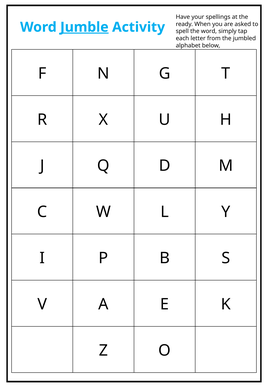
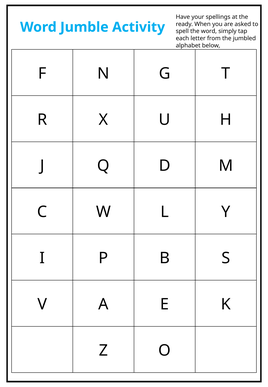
Jumble underline: present -> none (84, 27)
